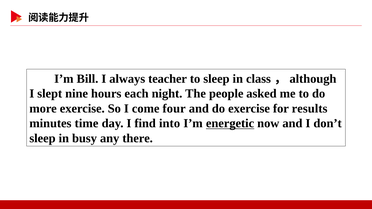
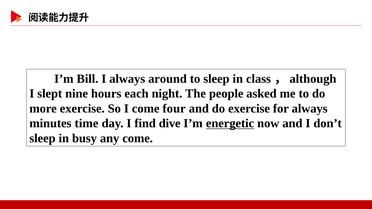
teacher: teacher -> around (168, 79)
for results: results -> always (310, 109)
into: into -> dive (170, 123)
any there: there -> come (138, 138)
